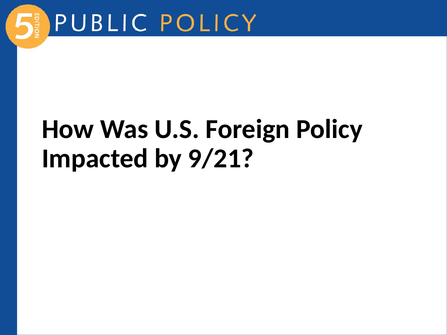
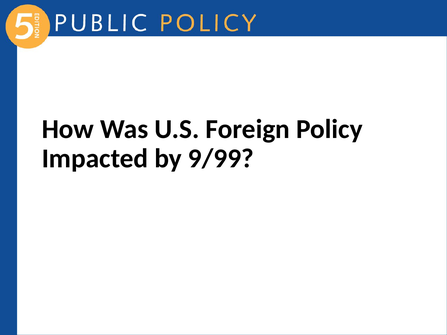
9/21: 9/21 -> 9/99 (221, 159)
